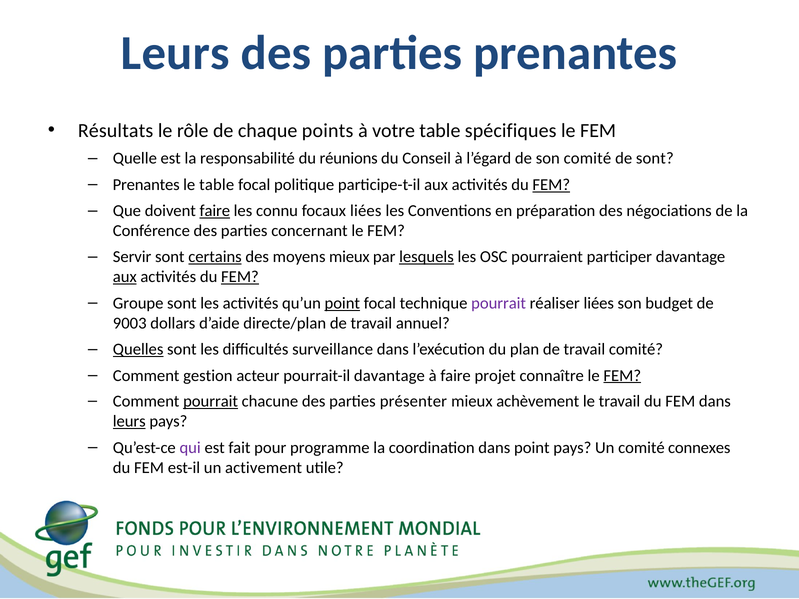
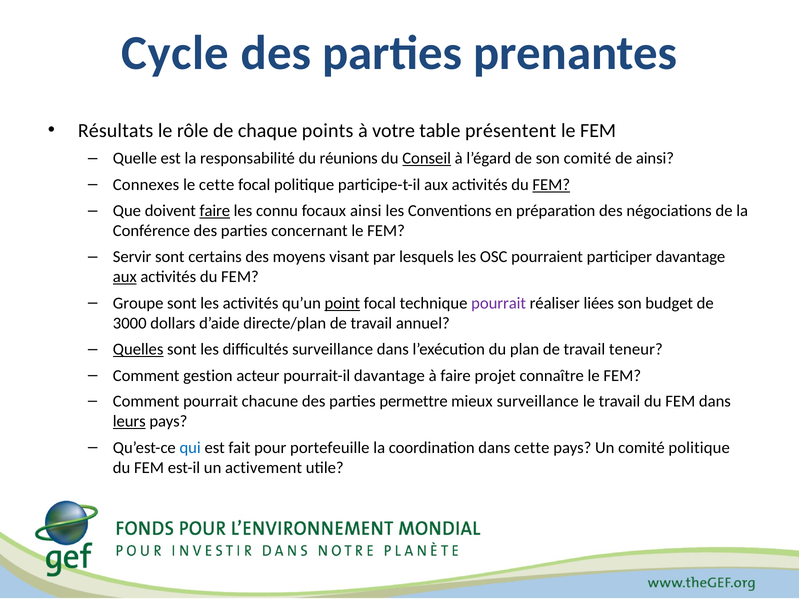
Leurs: Leurs -> Cycle (175, 53)
spécifiques: spécifiques -> présentent (511, 131)
Conseil underline: none -> present (427, 159)
de sont: sont -> ainsi (655, 159)
Prenantes: Prenantes -> Connexes (146, 185)
le table: table -> cette (217, 185)
focaux liées: liées -> ainsi (366, 211)
certains underline: present -> none (215, 257)
moyens mieux: mieux -> visant (349, 257)
lesquels underline: present -> none (426, 257)
FEM underline: present -> none (240, 277)
9003: 9003 -> 3000 (130, 323)
travail comité: comité -> teneur (636, 349)
FEM underline: present -> none (622, 376)
pourrait underline: present -> none (211, 402)
présenter: présenter -> permettre (414, 402)
mieux achèvement: achèvement -> surveillance (538, 402)
qui colour: purple -> blue (190, 448)
programme: programme -> portefeuille (330, 448)
dans point: point -> cette (532, 448)
comité connexes: connexes -> politique (699, 448)
